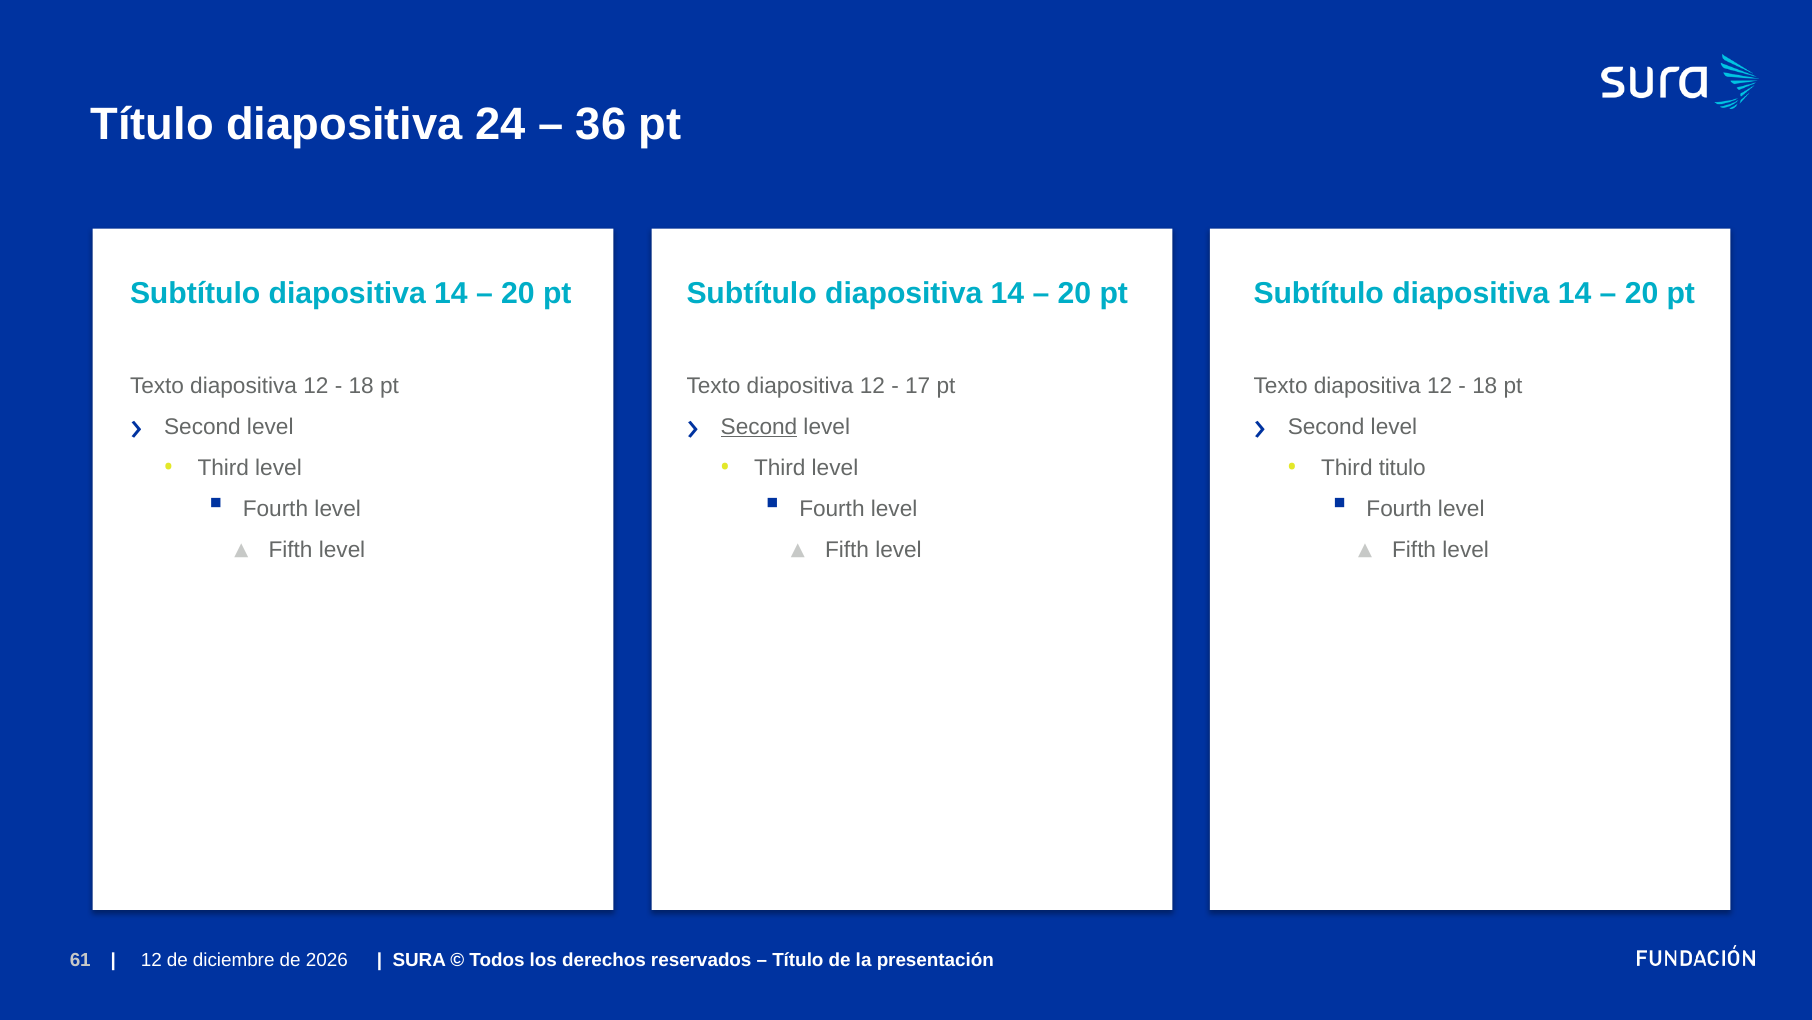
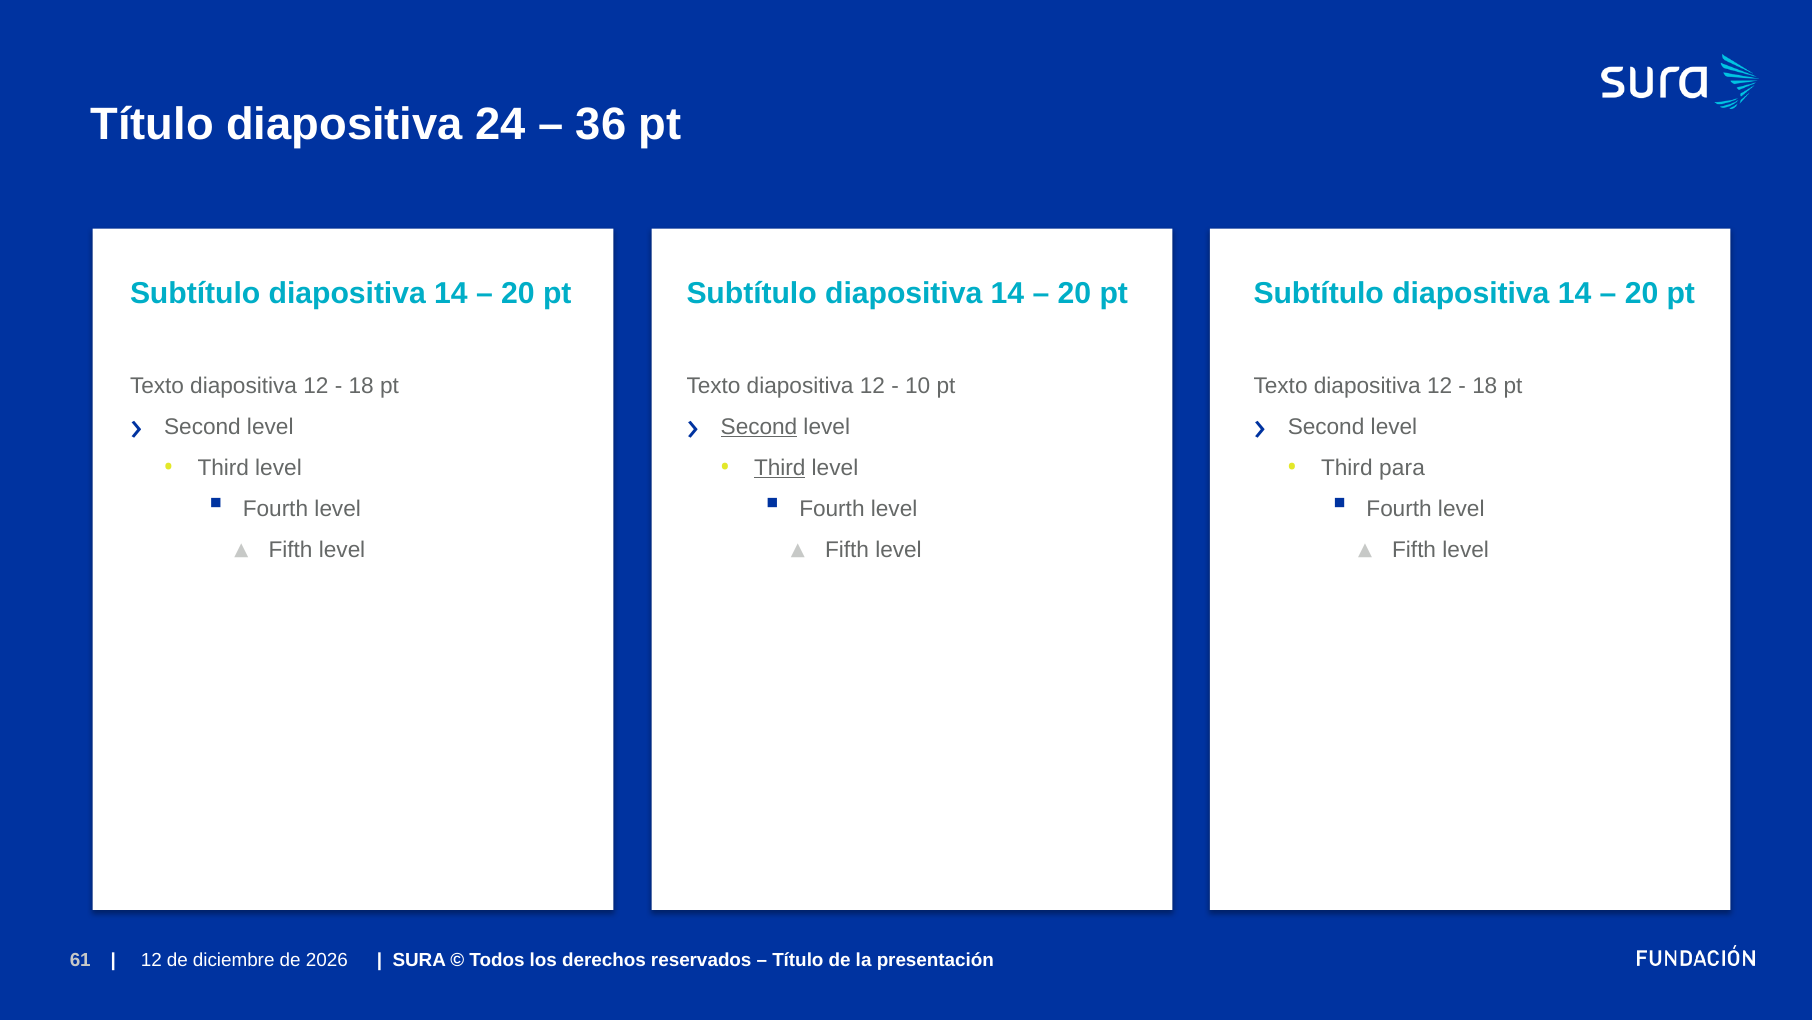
17: 17 -> 10 (918, 386)
Third underline: none -> present (780, 468)
titulo: titulo -> para (1402, 468)
